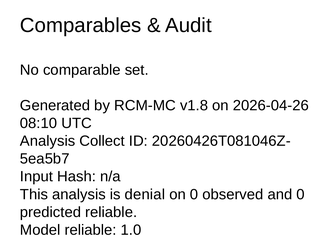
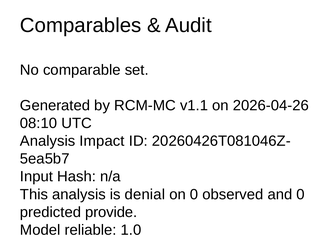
v1.8: v1.8 -> v1.1 (194, 106)
Collect: Collect -> Impact (102, 141)
predicted reliable: reliable -> provide (111, 213)
